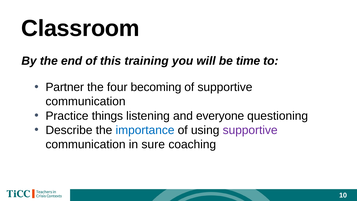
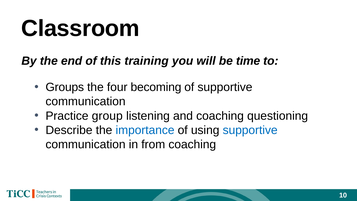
Partner: Partner -> Groups (65, 87)
things: things -> group (107, 116)
and everyone: everyone -> coaching (220, 116)
supportive colour: purple -> blue (250, 130)
sure: sure -> from (153, 144)
